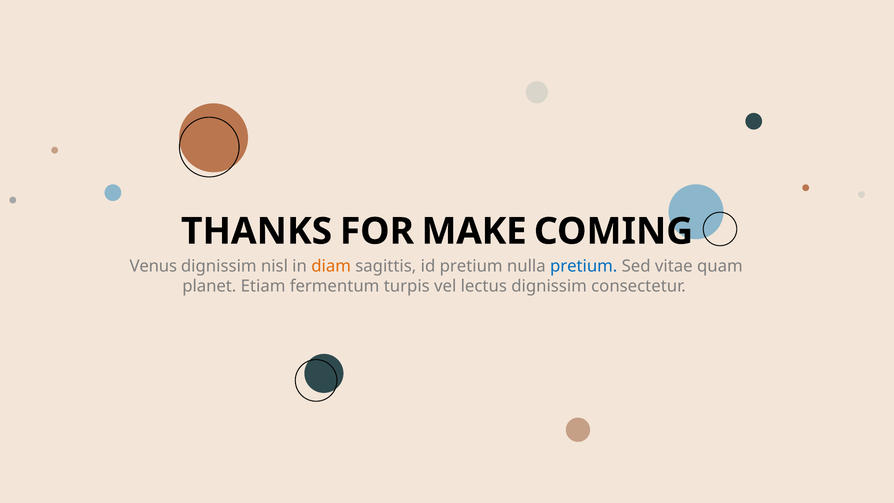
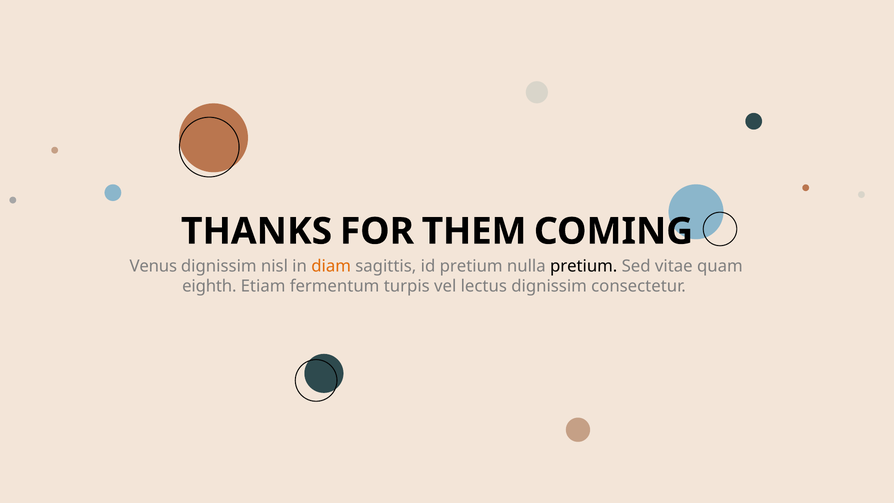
MAKE: MAKE -> THEM (474, 231)
pretium colour: blue -> black (584, 266)
planet: planet -> eighth (209, 286)
